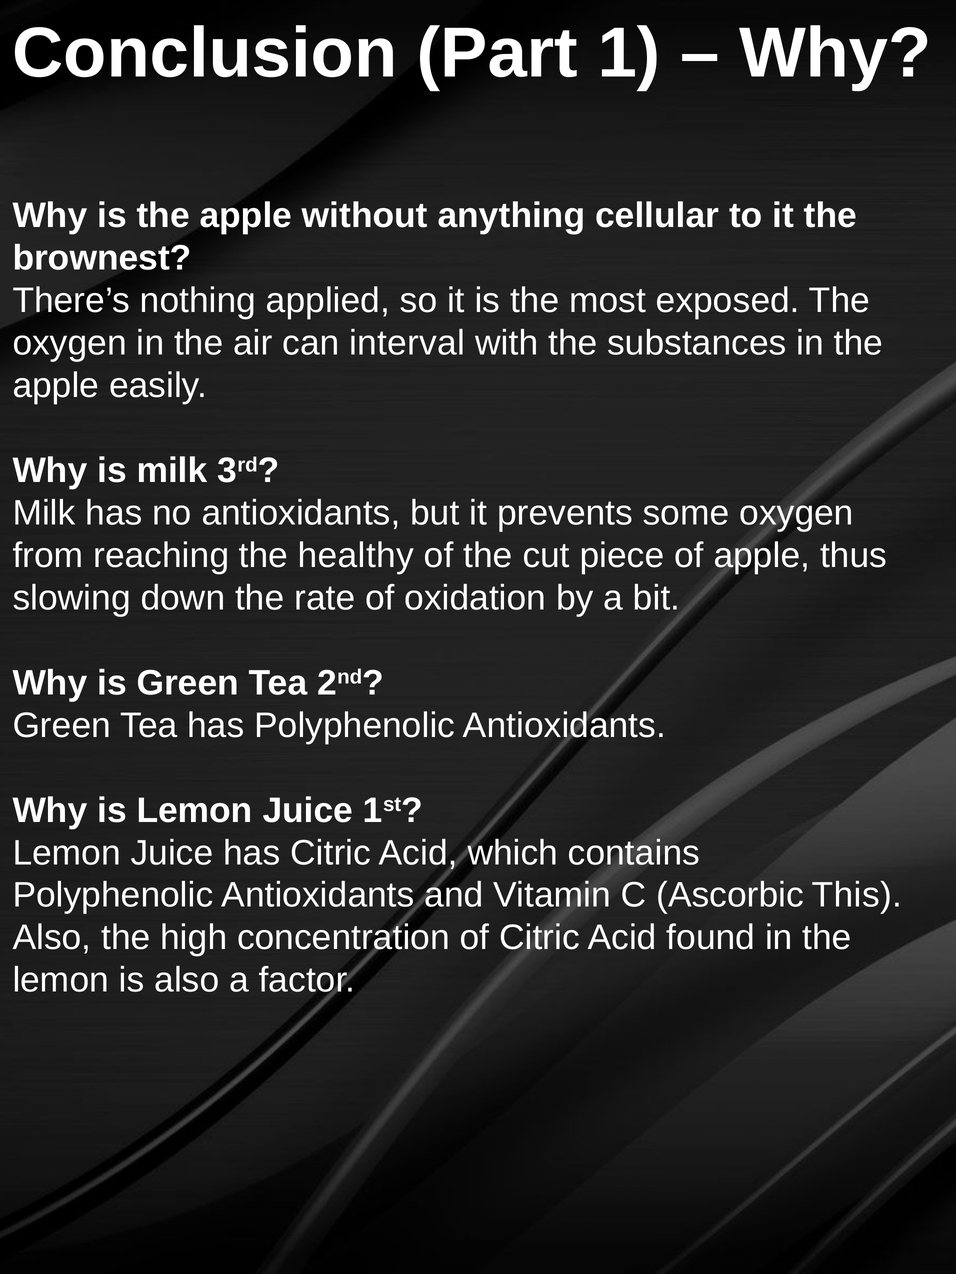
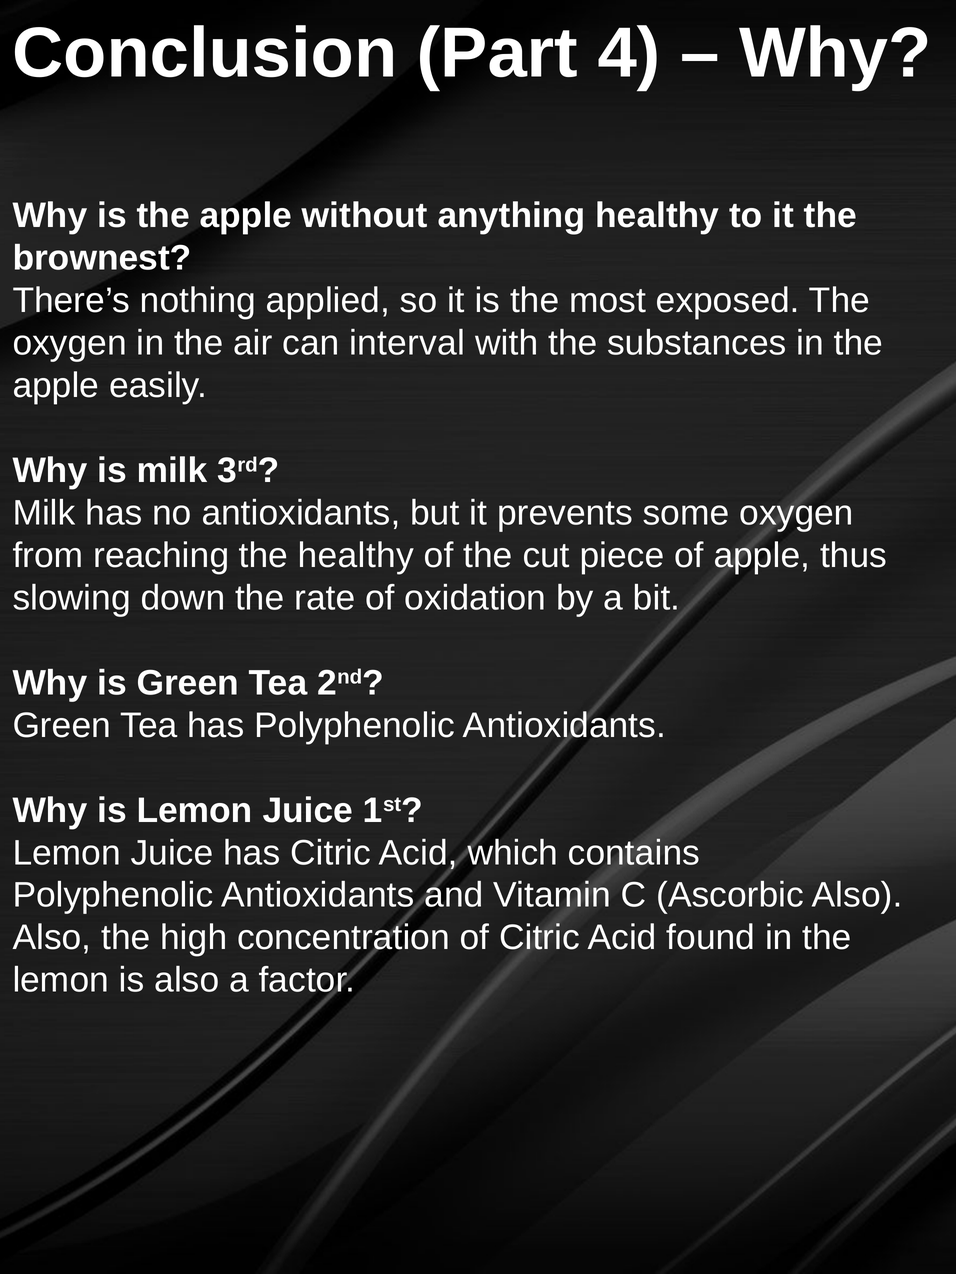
1: 1 -> 4 (629, 54)
anything cellular: cellular -> healthy (657, 216)
Ascorbic This: This -> Also (857, 896)
